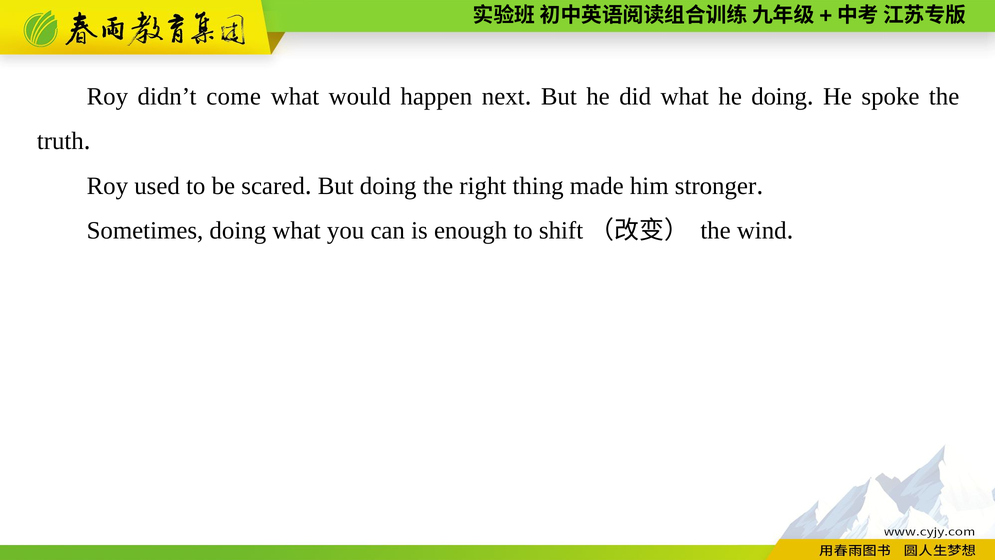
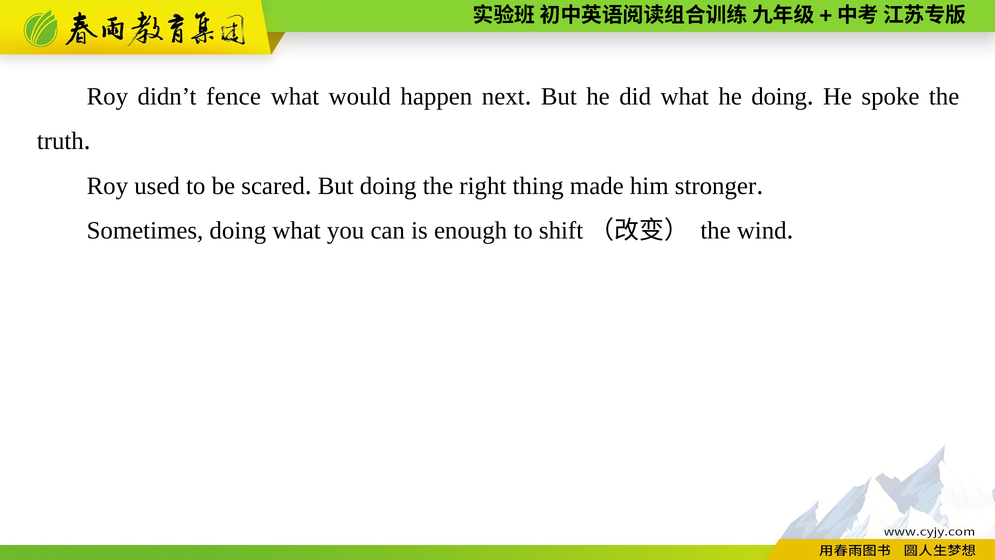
come: come -> fence (234, 96)
